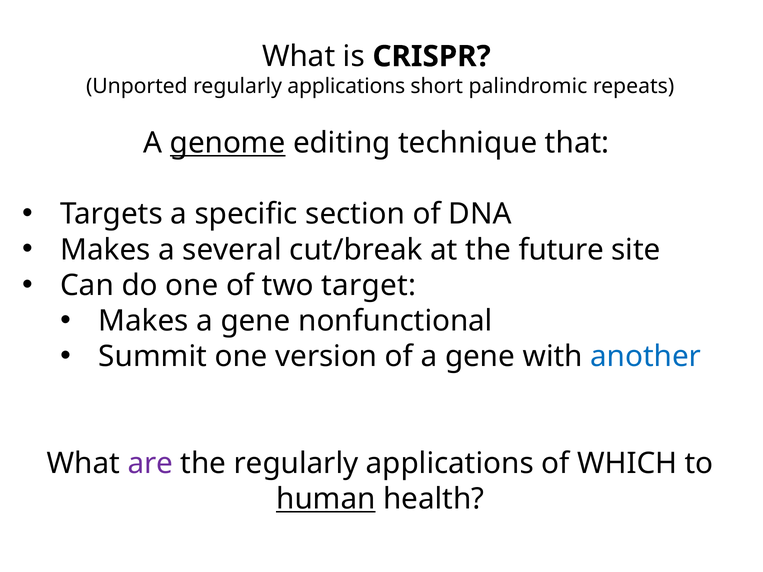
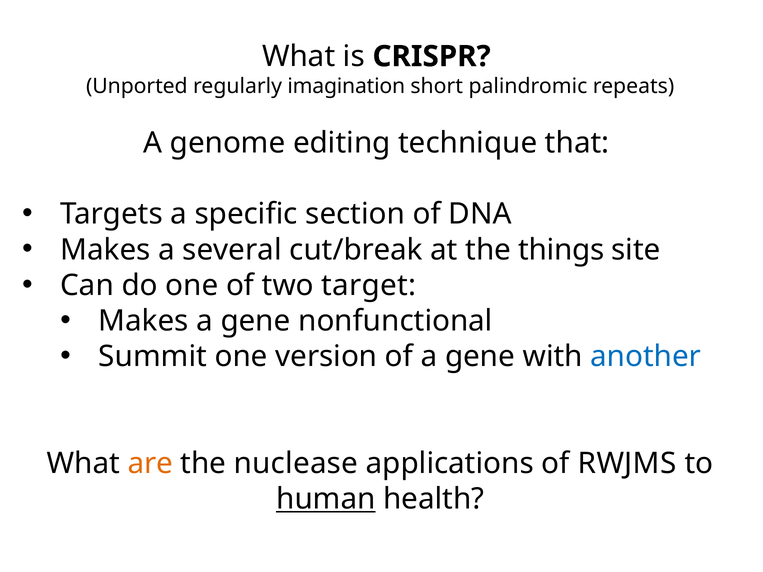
applications: applications -> imagination (346, 86)
genome underline: present -> none (228, 143)
future: future -> things (561, 250)
are colour: purple -> orange (150, 464)
the regularly: regularly -> nuclease (296, 464)
WHICH: WHICH -> RWJMS (627, 464)
